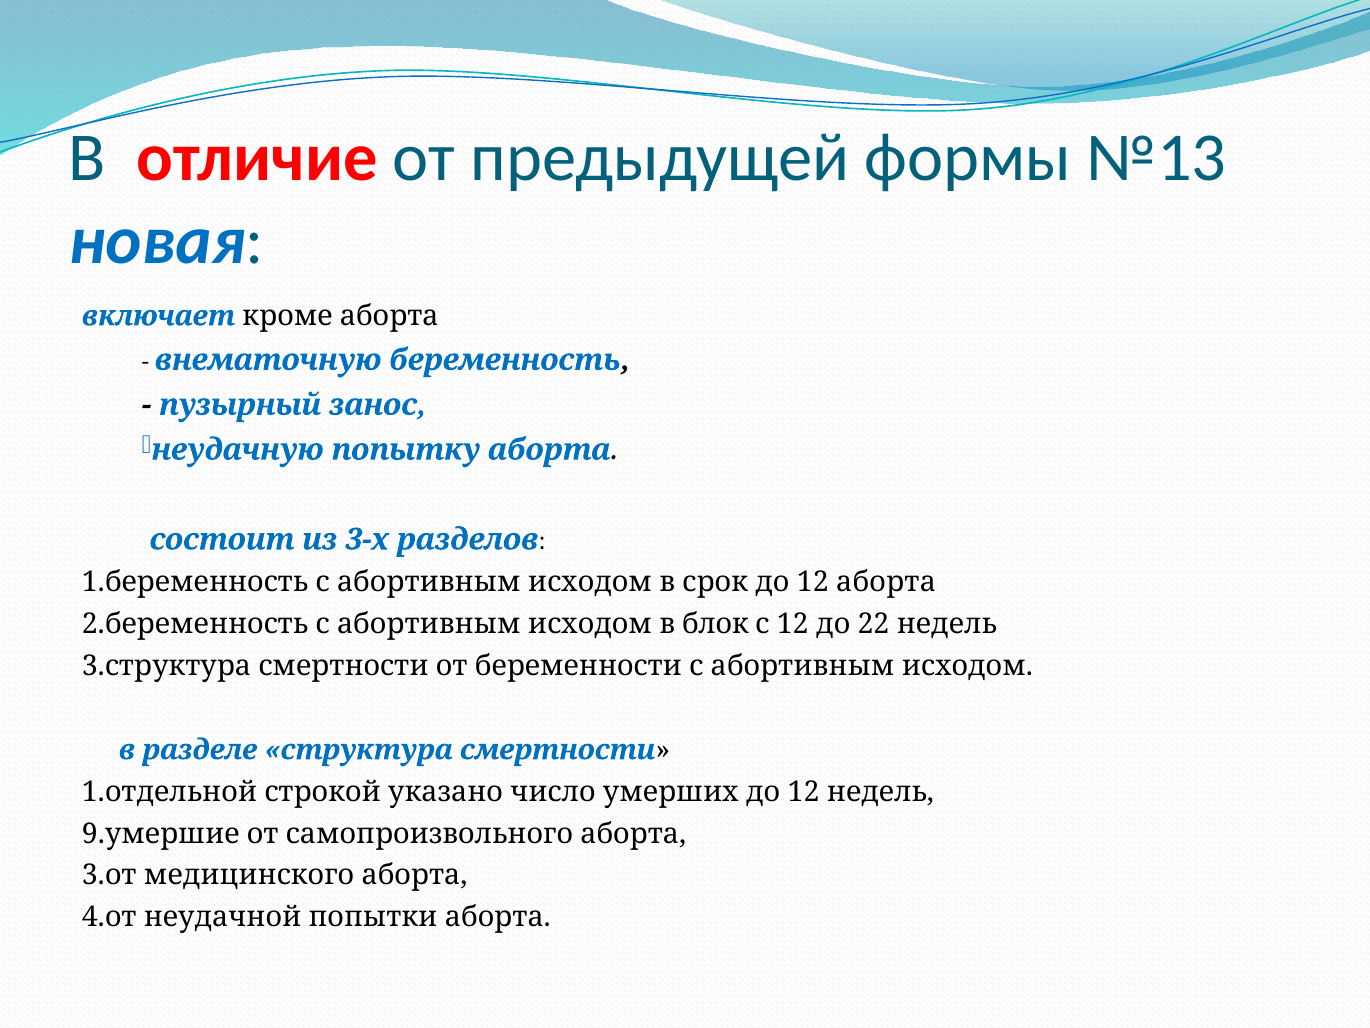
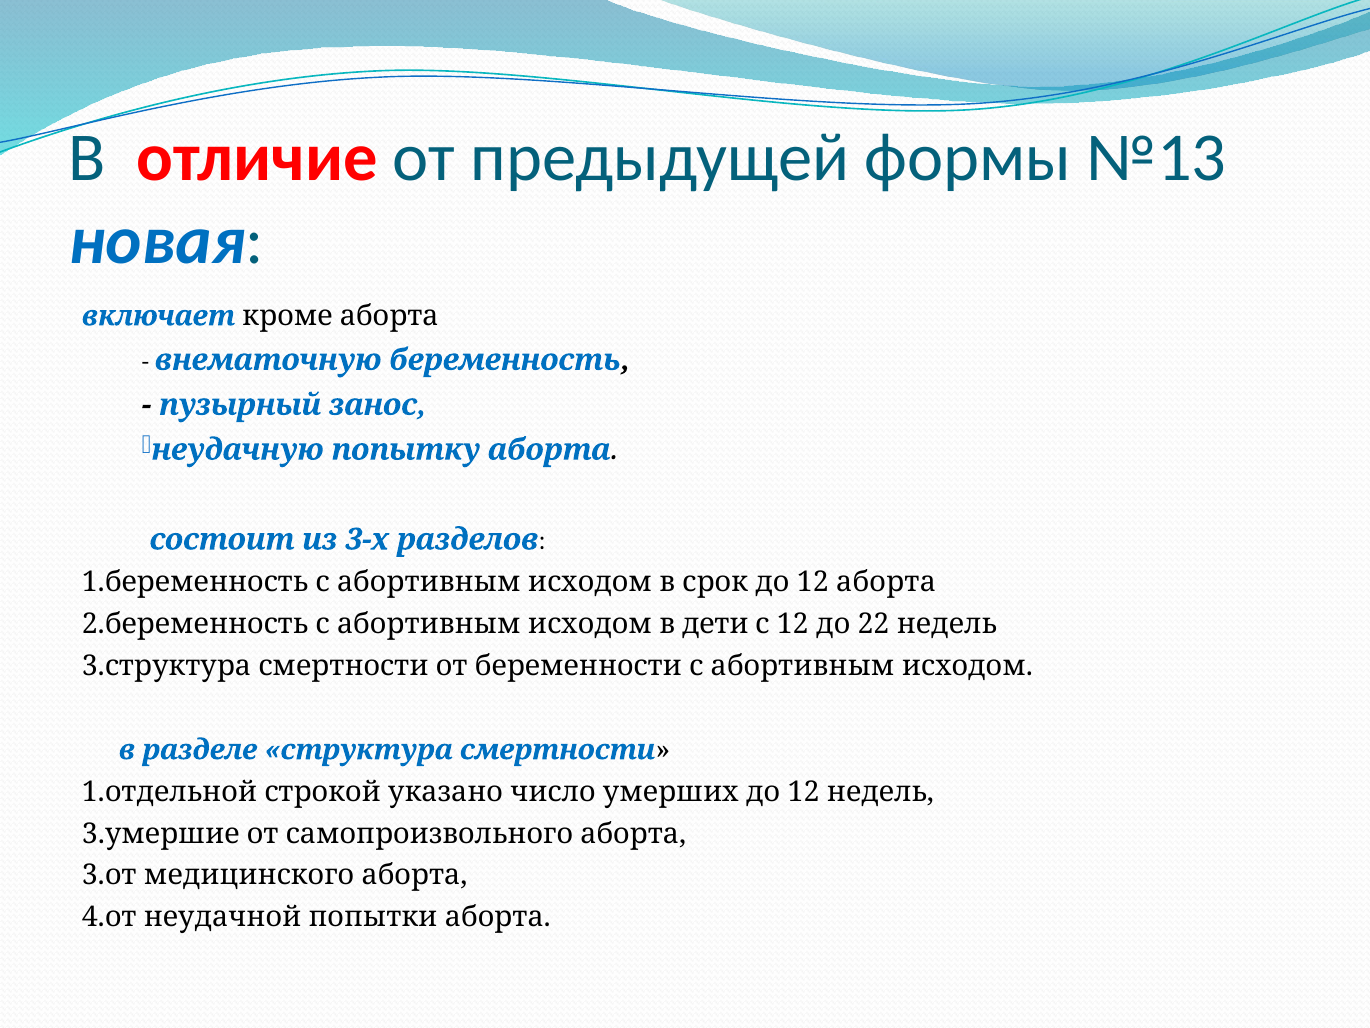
блок: блок -> дети (715, 624)
9.умершие: 9.умершие -> 3.умершие (161, 833)
